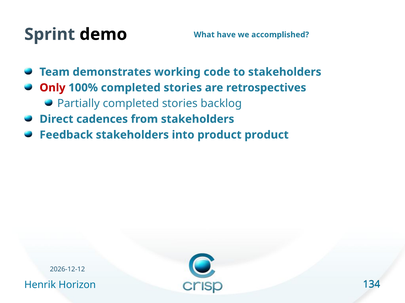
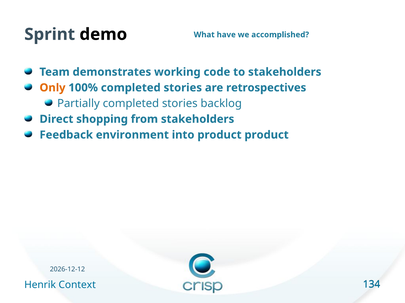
Only colour: red -> orange (52, 88)
cadences: cadences -> shopping (102, 119)
Feedback stakeholders: stakeholders -> environment (132, 135)
Horizon: Horizon -> Context (77, 285)
